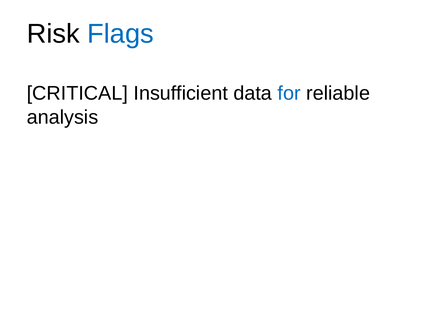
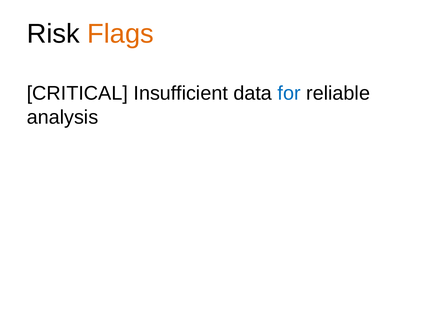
Flags colour: blue -> orange (121, 34)
